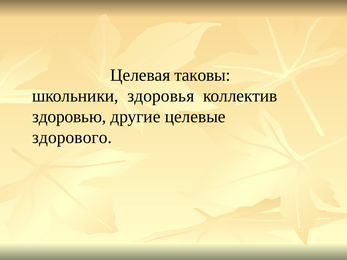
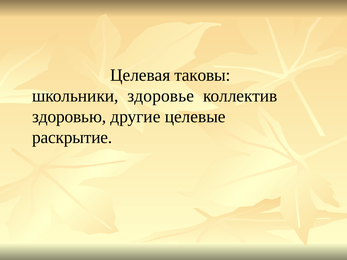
здоровья: здоровья -> здоровье (161, 96)
здорового: здорового -> раскрытие (72, 138)
